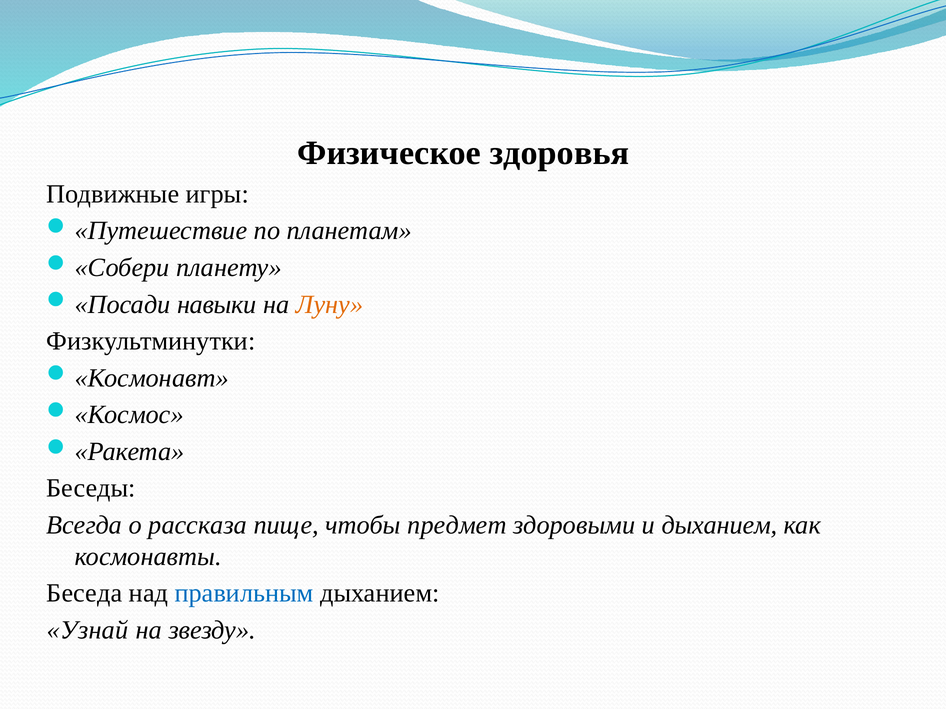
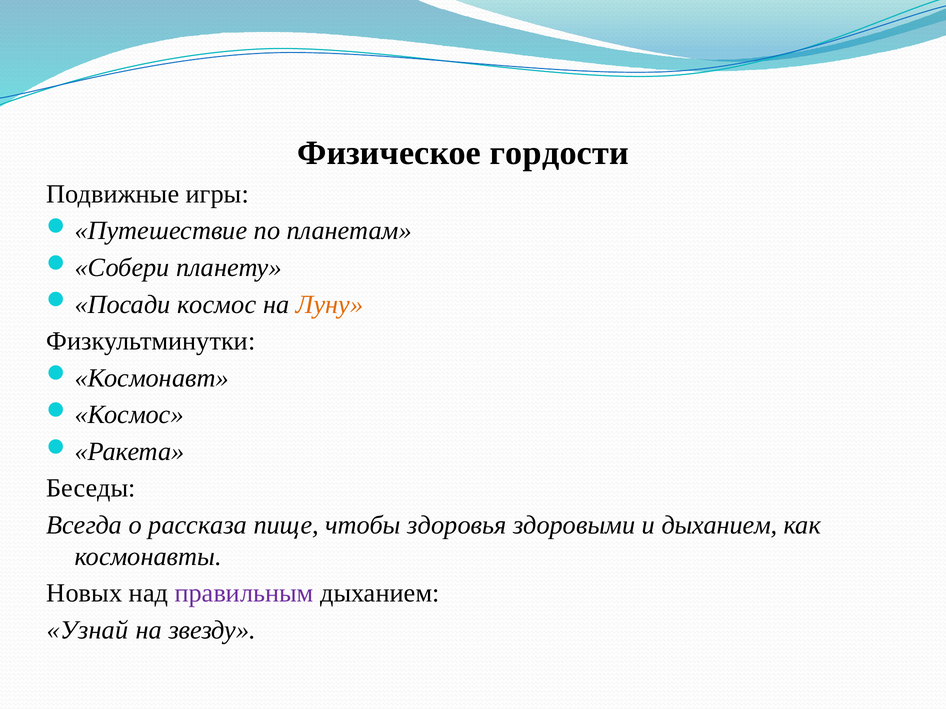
здоровья: здоровья -> гордости (559, 153)
навыки: навыки -> космос (217, 305)
предмет: предмет -> здоровья (457, 525)
Беседа: Беседа -> Новых (84, 594)
правильным colour: blue -> purple (244, 594)
